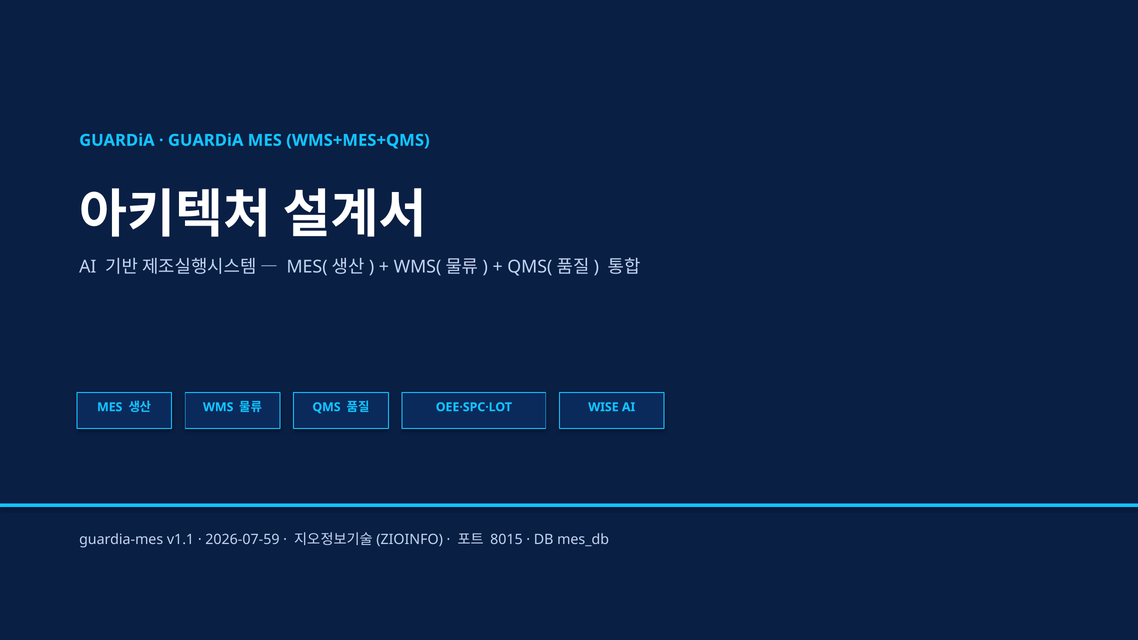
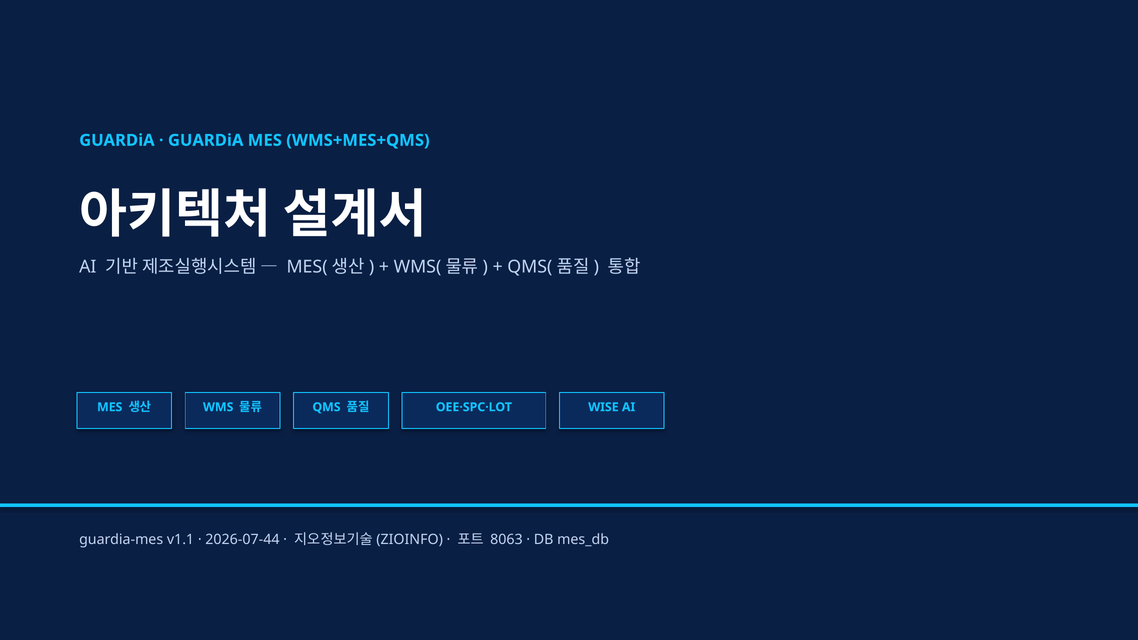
2026-07-59: 2026-07-59 -> 2026-07-44 (242, 540)
8015: 8015 -> 8063 (506, 540)
